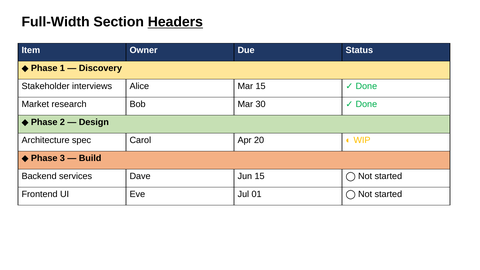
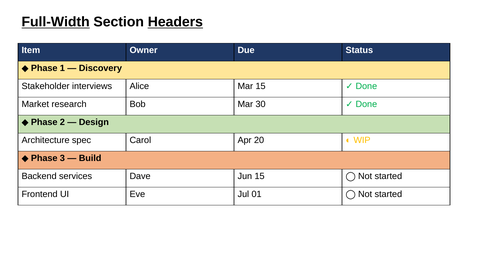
Full-Width underline: none -> present (56, 22)
